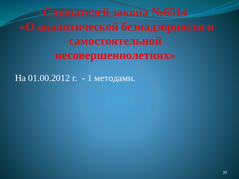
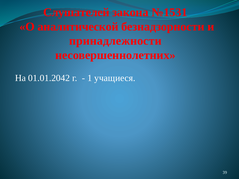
№6514: №6514 -> №1531 (169, 12)
самостоятельной: самостоятельной -> принадлежности (115, 41)
01.00.2012: 01.00.2012 -> 01.01.2042 (49, 78)
методами: методами -> учащиеся (115, 78)
